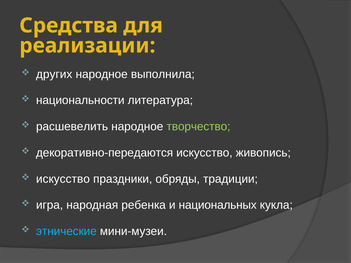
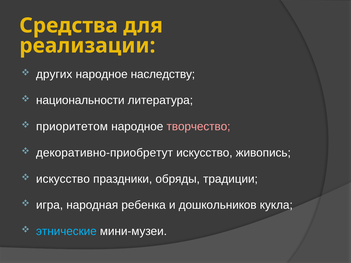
выполнила: выполнила -> наследству (163, 74)
расшевелить: расшевелить -> приоритетом (72, 127)
творчество colour: light green -> pink (198, 127)
декоративно-передаются: декоративно-передаются -> декоративно-приобретут (105, 153)
национальных: национальных -> дошкольников (218, 205)
